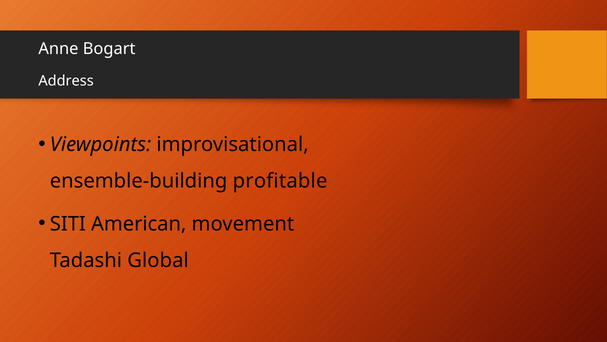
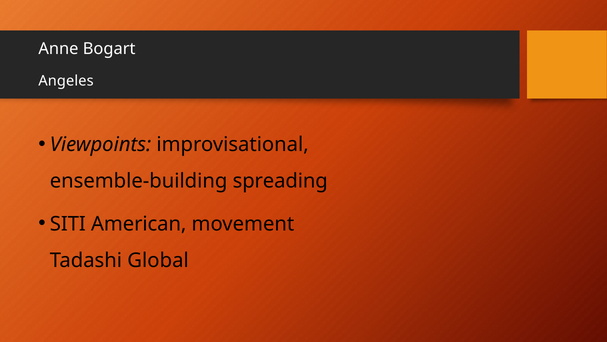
Address: Address -> Angeles (66, 81)
profitable: profitable -> spreading (280, 181)
